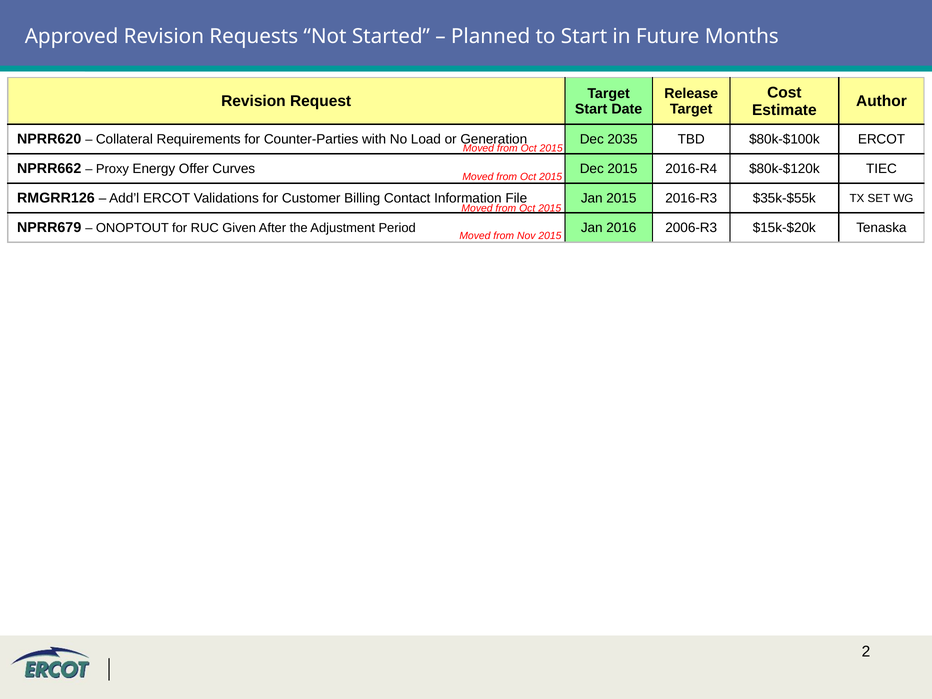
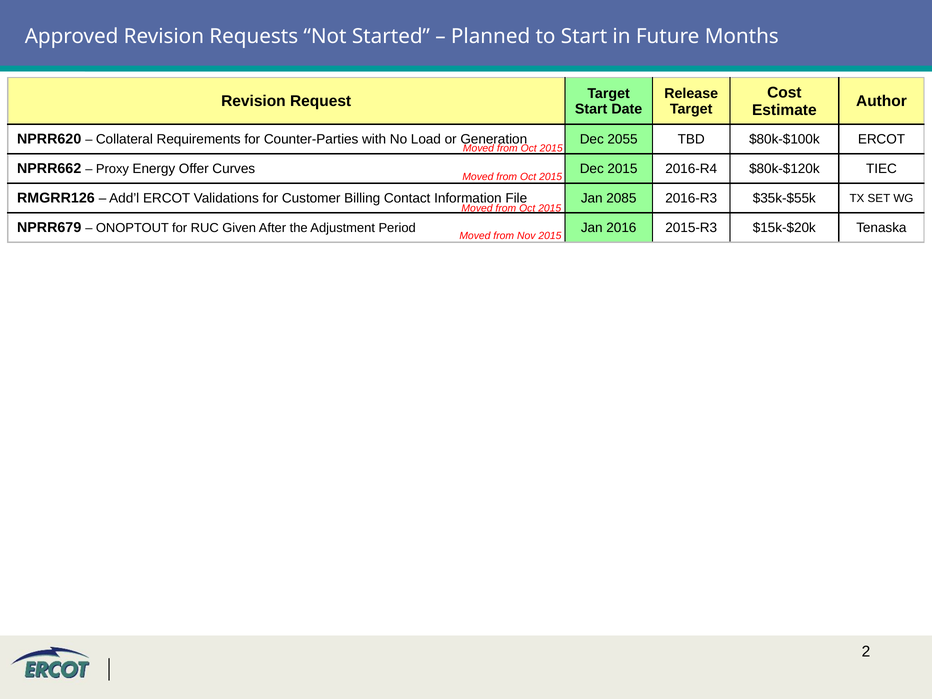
2035: 2035 -> 2055 (623, 139)
Jan 2015: 2015 -> 2085 (621, 198)
2006-R3: 2006-R3 -> 2015-R3 (691, 228)
